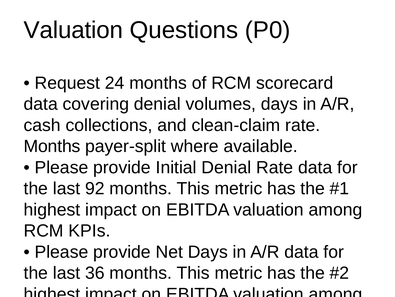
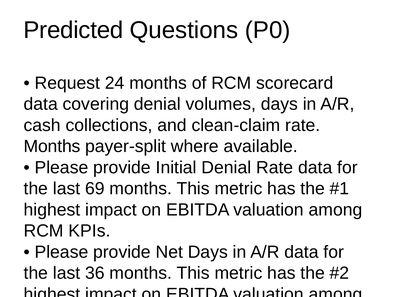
Valuation: Valuation -> Predicted (73, 30)
92: 92 -> 69 (95, 188)
